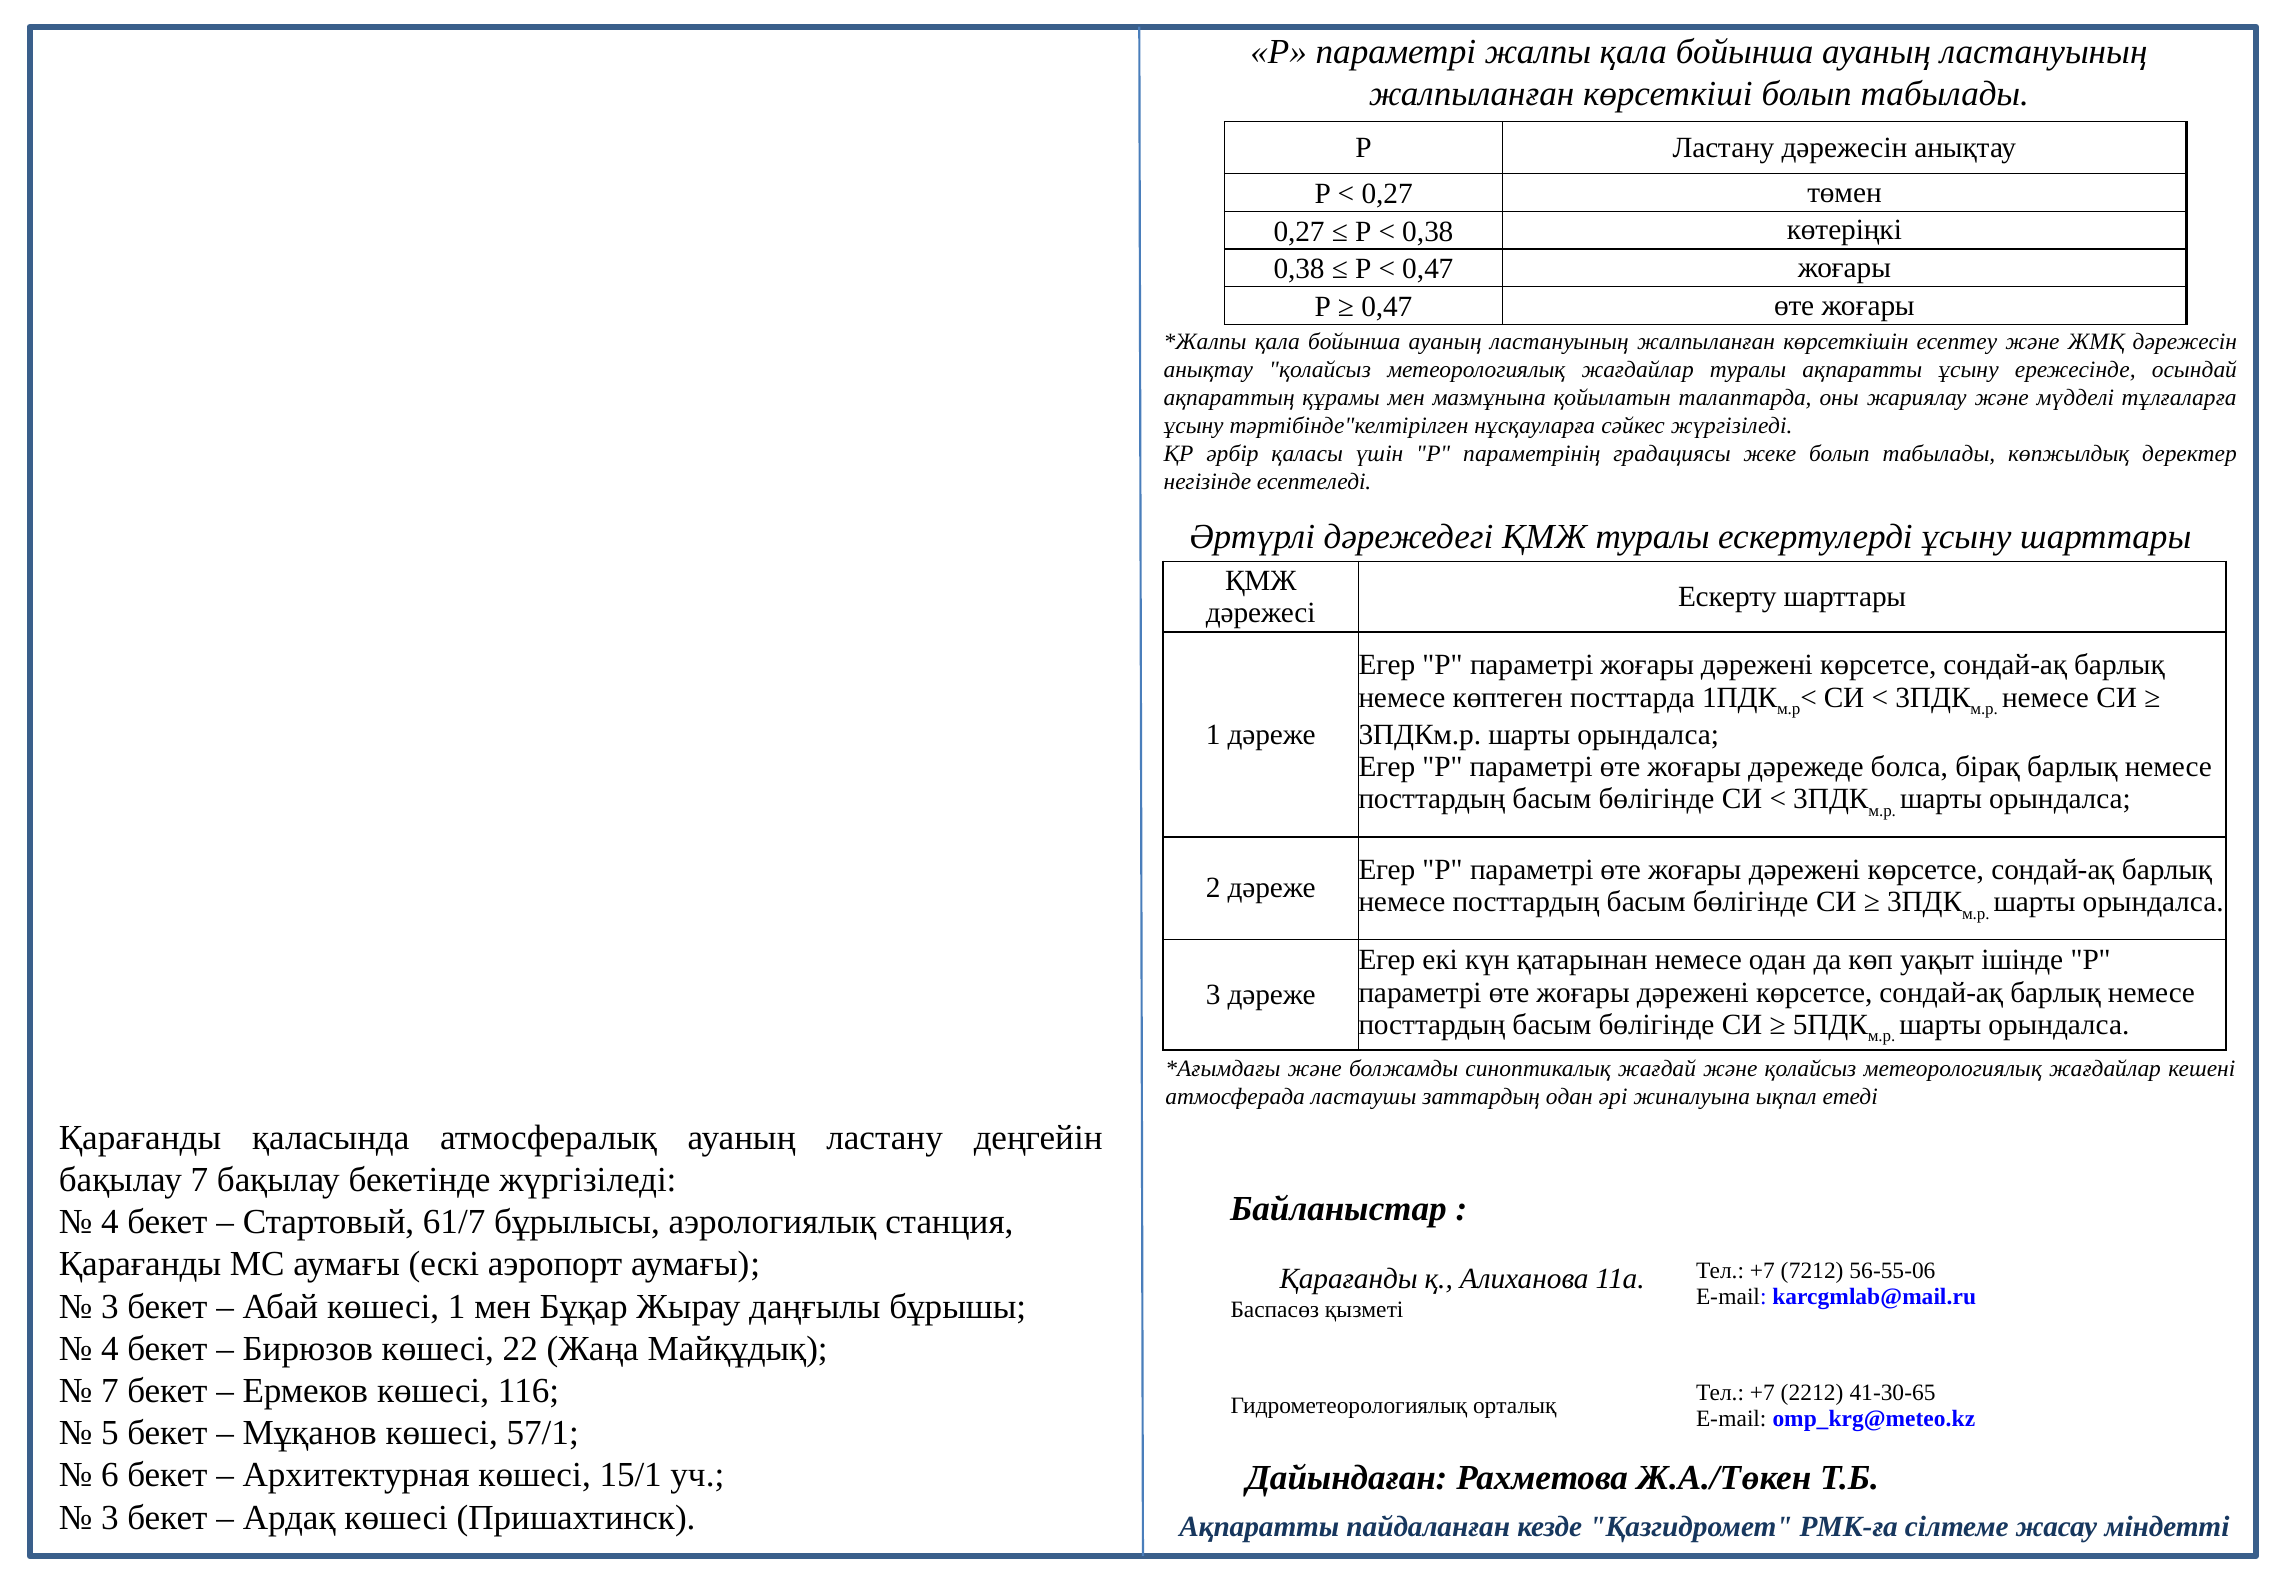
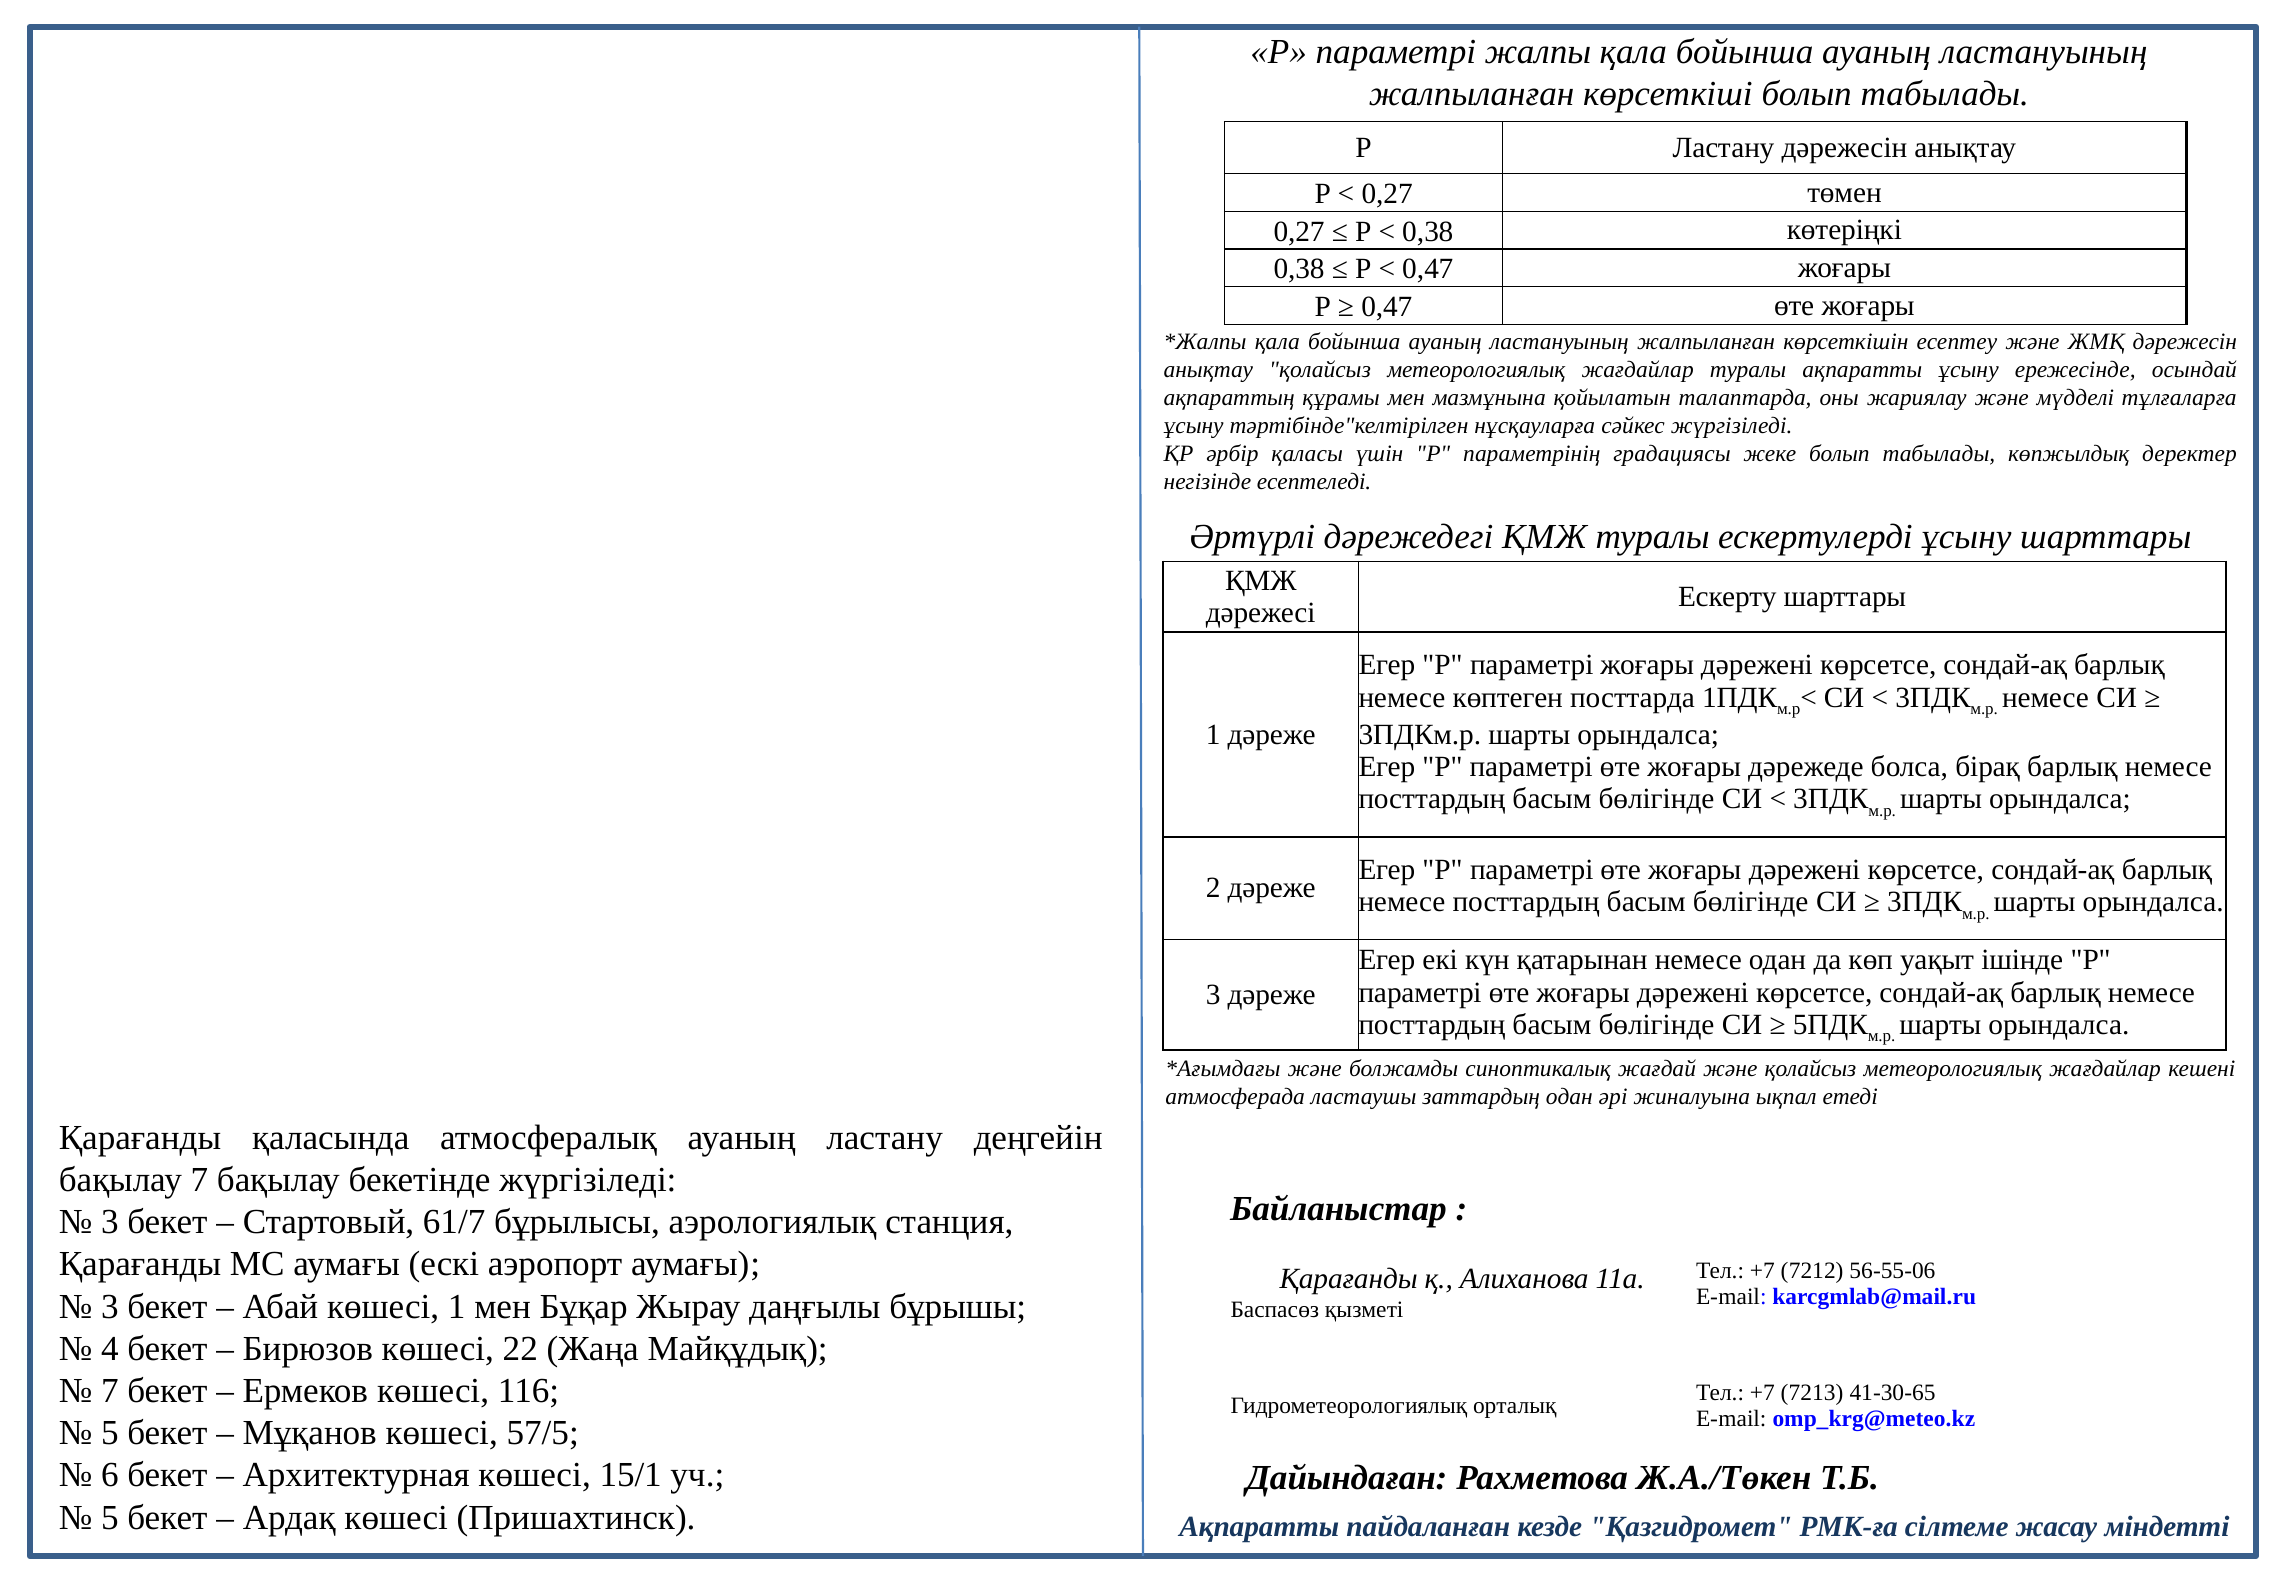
4: 4 -> 3 (110, 1222)
2212: 2212 -> 7213 (1812, 1393)
57/1: 57/1 -> 57/5 (543, 1433)
3: 3 -> 5 (110, 1517)
